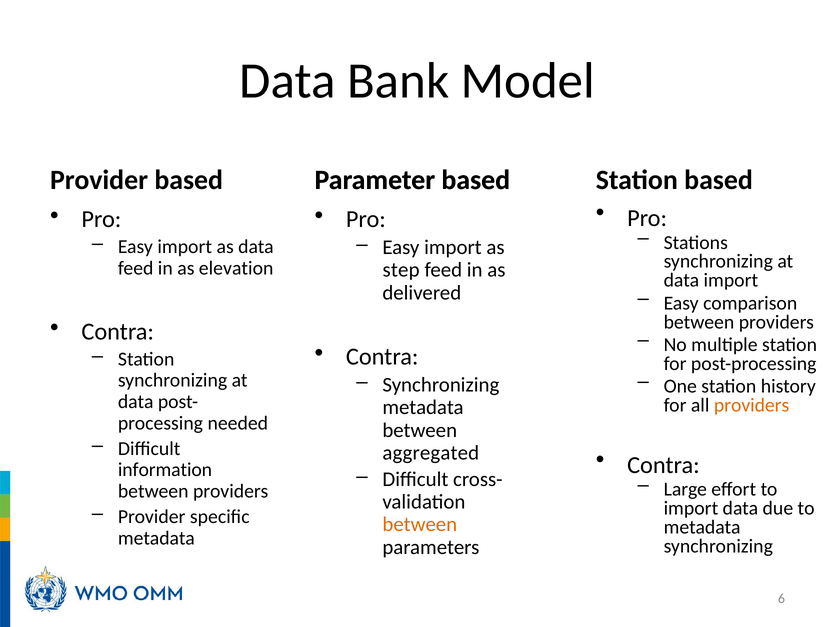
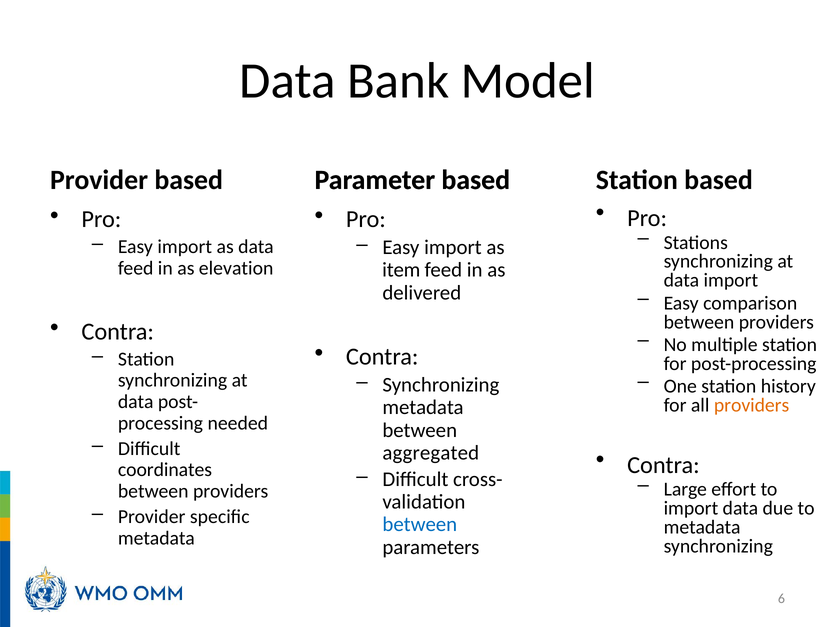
step: step -> item (401, 270)
information: information -> coordinates (165, 469)
between colour: orange -> blue (420, 524)
